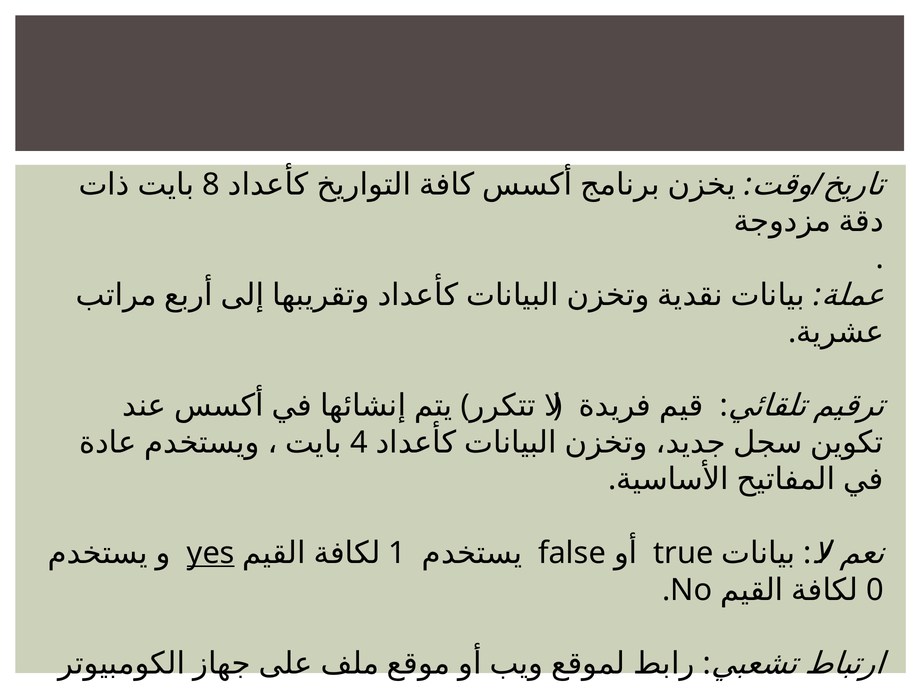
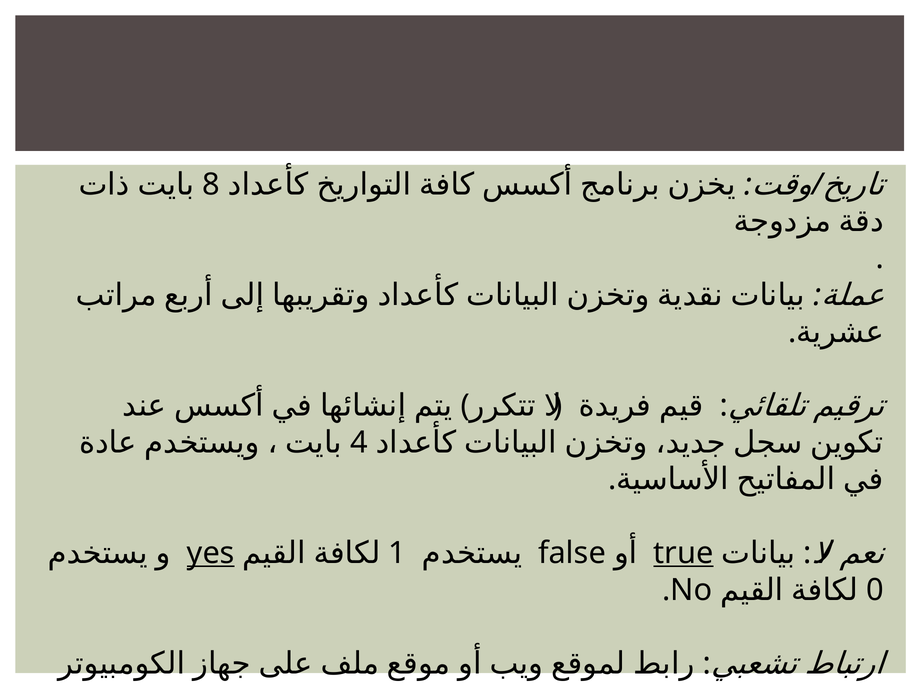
true underline: none -> present (683, 553)
